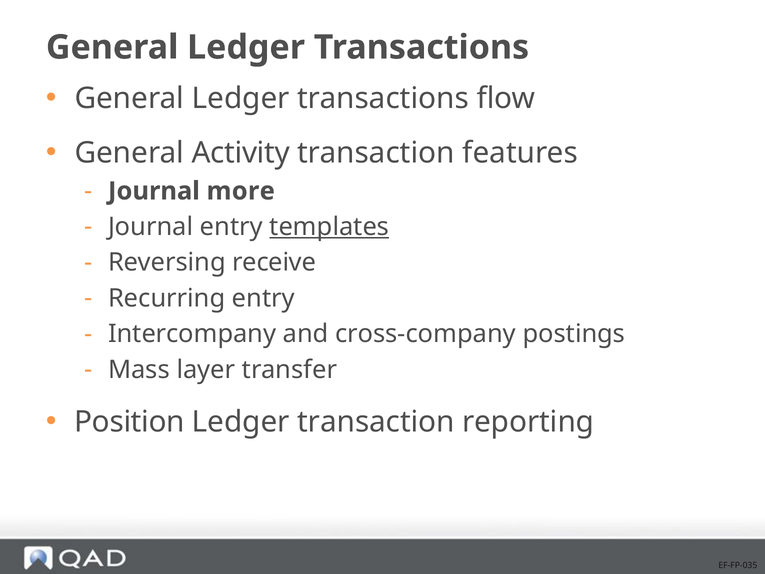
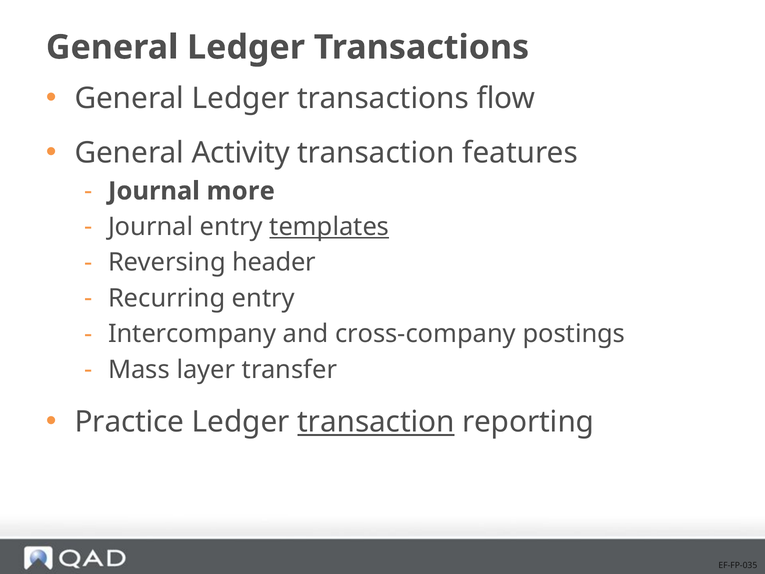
receive: receive -> header (274, 262)
Position: Position -> Practice (129, 422)
transaction underline: none -> present (376, 422)
